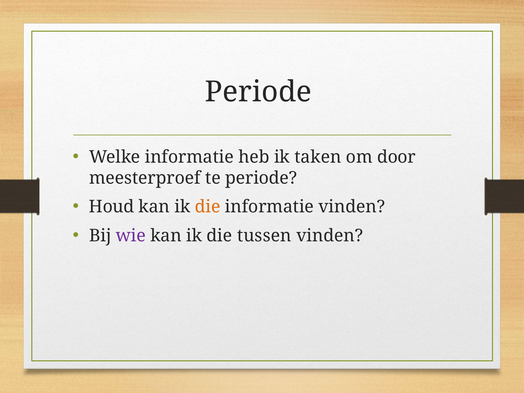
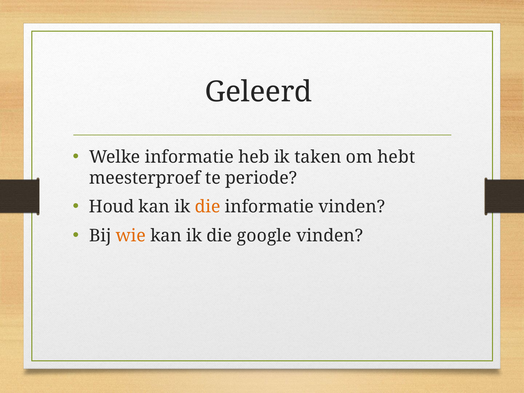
Periode: Periode -> Geleerd (258, 92)
door: door -> hebt (396, 157)
wie colour: purple -> orange (131, 236)
tussen: tussen -> google (264, 236)
